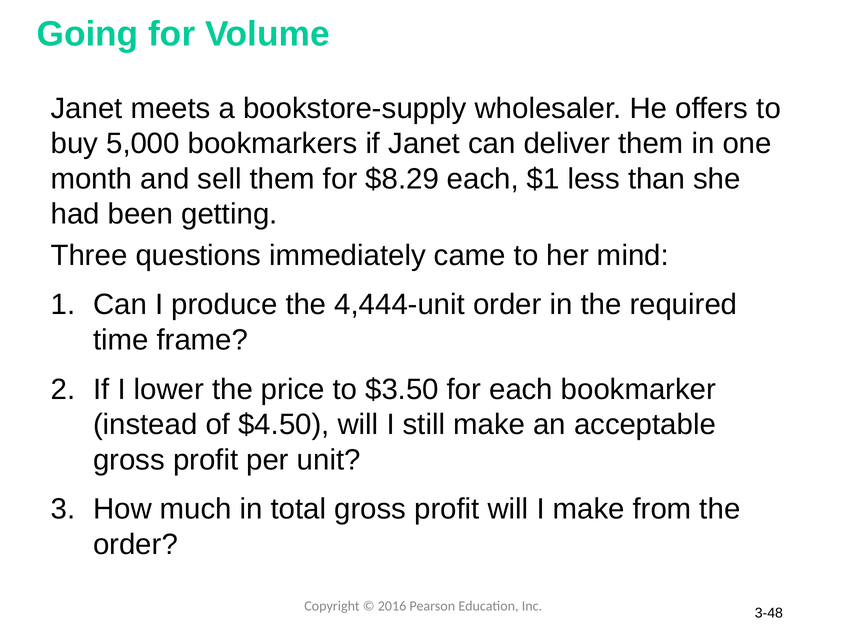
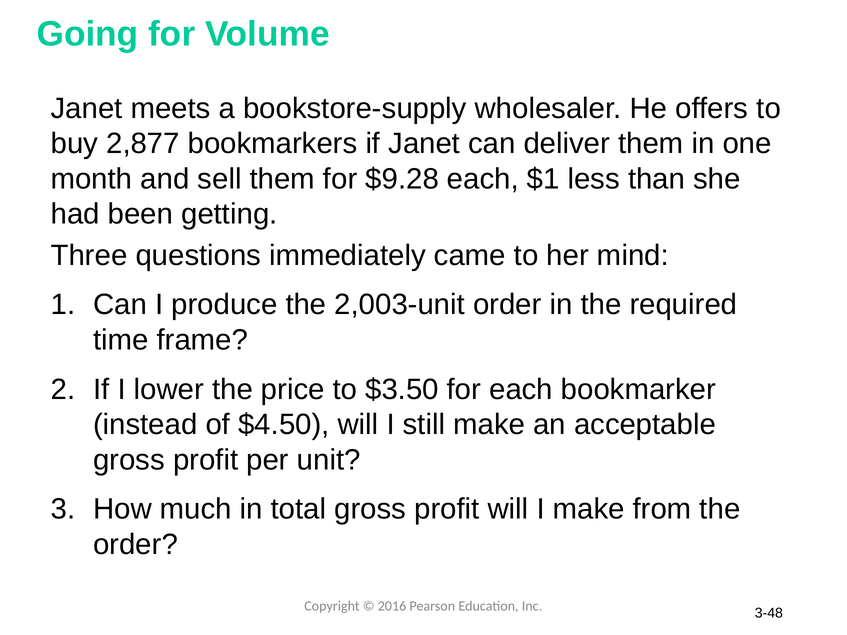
5,000: 5,000 -> 2,877 (143, 144)
$8.29: $8.29 -> $9.28 (402, 179)
4,444-unit: 4,444-unit -> 2,003-unit (400, 305)
